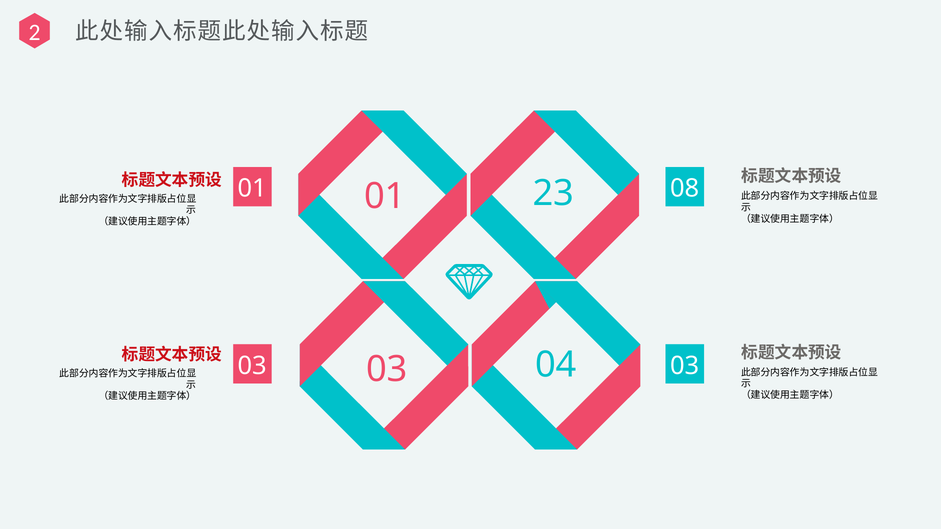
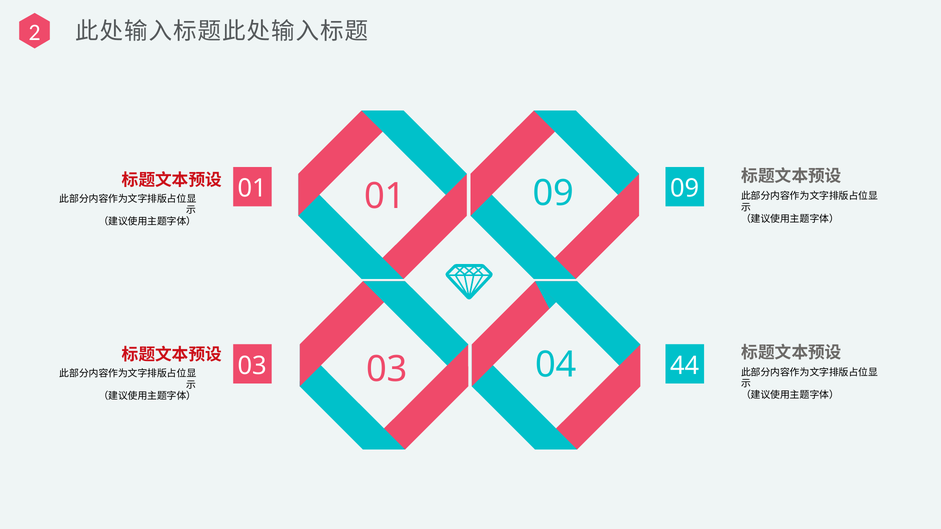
08: 08 -> 09 (685, 189)
23: 23 -> 09 (553, 193)
03 03: 03 -> 44 (685, 366)
